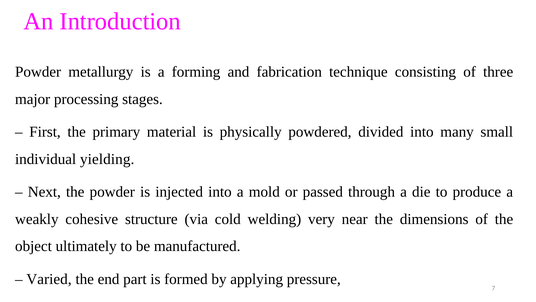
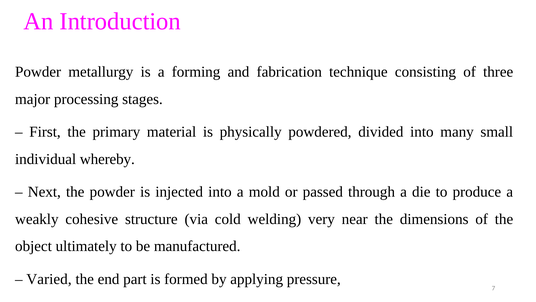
yielding: yielding -> whereby (107, 159)
